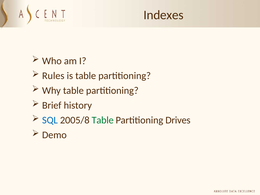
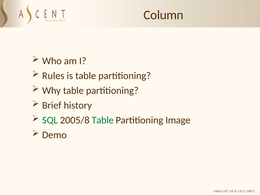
Indexes: Indexes -> Column (164, 15)
SQL colour: blue -> green (50, 120)
Drives: Drives -> Image (178, 120)
